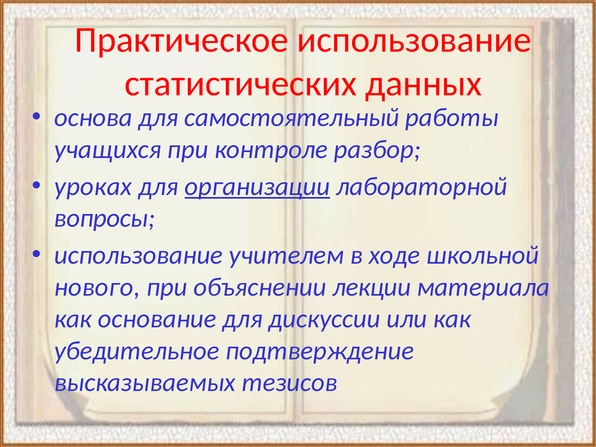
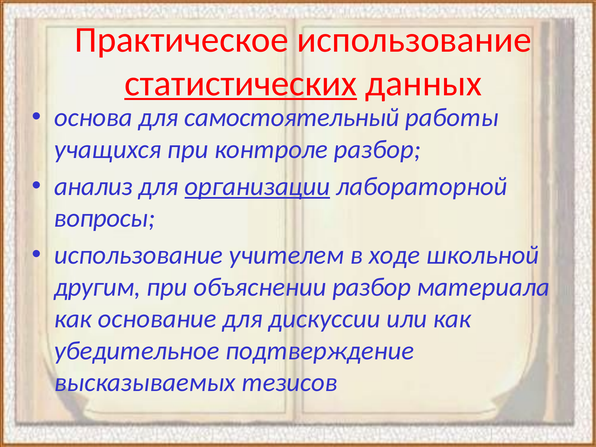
статистических underline: none -> present (241, 83)
уроках: уроках -> анализ (93, 186)
нового: нового -> другим (97, 287)
объяснении лекции: лекции -> разбор (372, 287)
